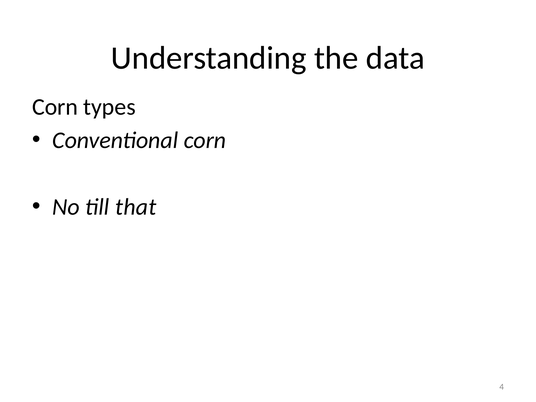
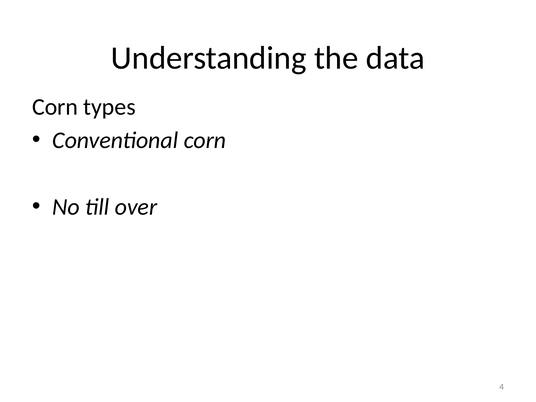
that: that -> over (136, 207)
